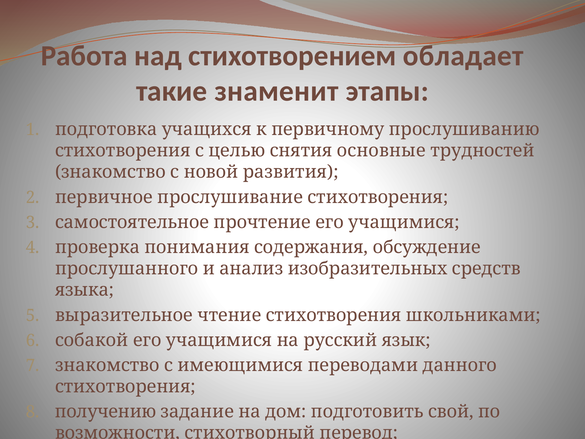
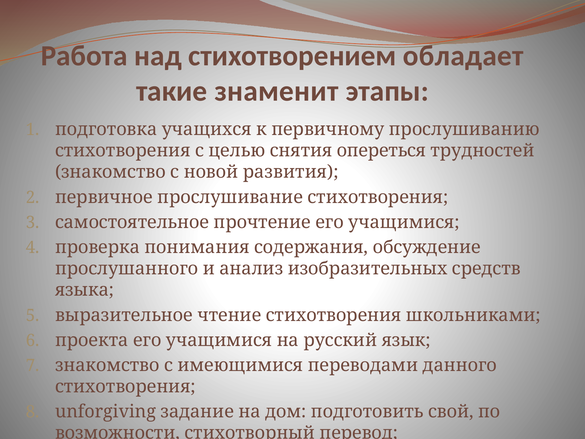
основные: основные -> опереться (381, 151)
собакой: собакой -> проекта (92, 340)
получению: получению -> unforgiving (105, 411)
